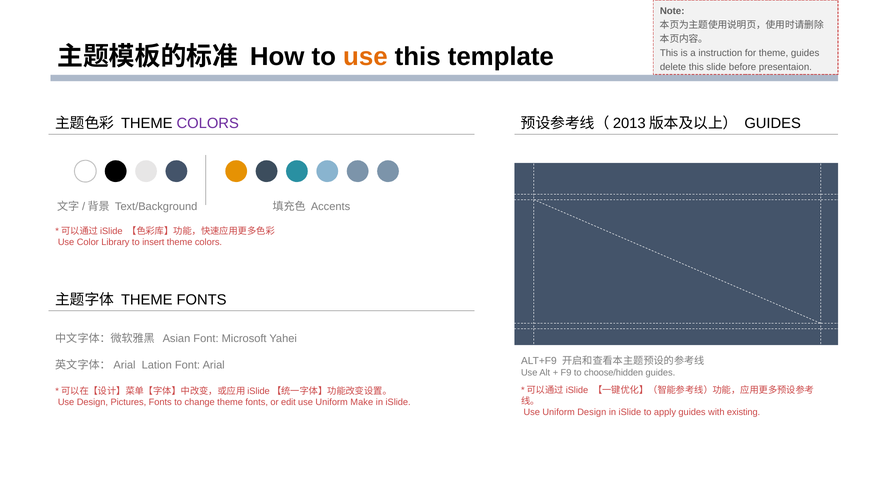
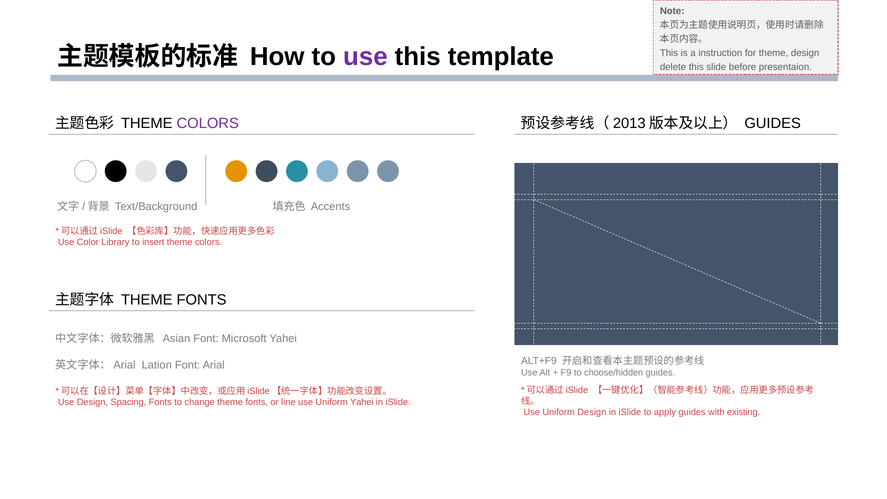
use colour: orange -> purple (365, 57)
theme guides: guides -> design (805, 53)
Pictures: Pictures -> Spacing (128, 402)
edit: edit -> line (288, 402)
Uniform Make: Make -> Yahei (362, 402)
